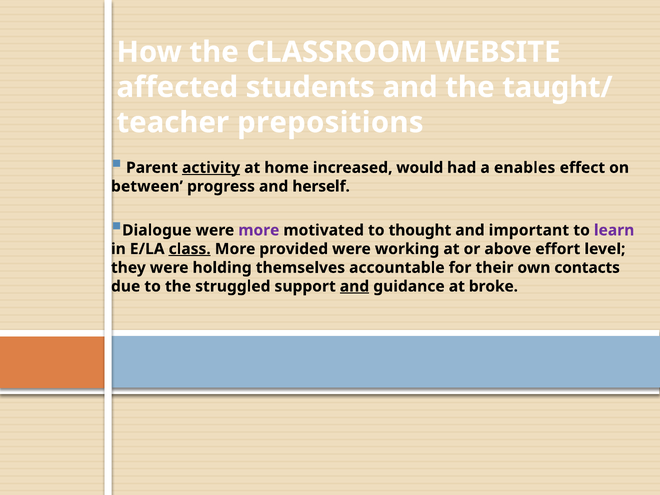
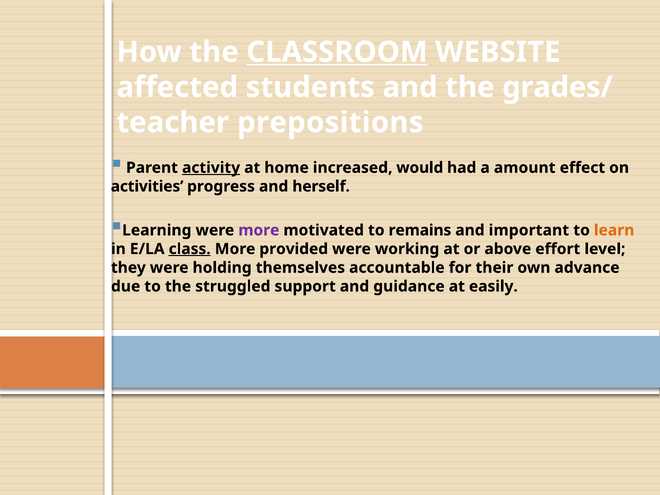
CLASSROOM underline: none -> present (337, 52)
taught/: taught/ -> grades/ (557, 87)
enables: enables -> amount (525, 168)
between: between -> activities (147, 186)
Dialogue: Dialogue -> Learning (157, 230)
thought: thought -> remains (420, 230)
learn colour: purple -> orange (614, 230)
contacts: contacts -> advance (587, 268)
and underline: present -> none (355, 286)
broke: broke -> easily (493, 286)
